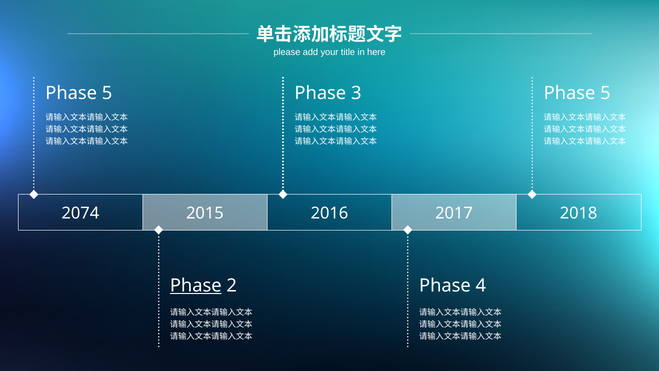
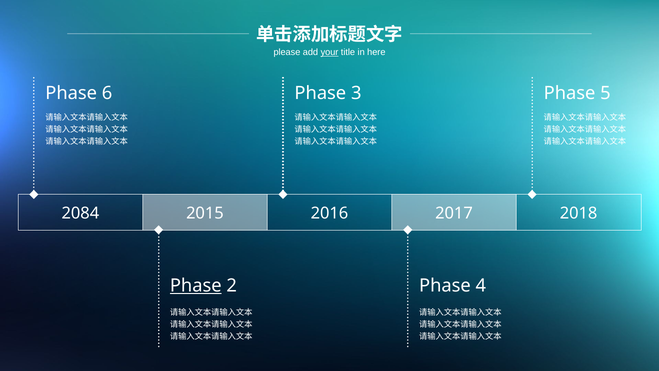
your underline: none -> present (330, 52)
5: 5 -> 6 (107, 93)
2074: 2074 -> 2084 (80, 213)
